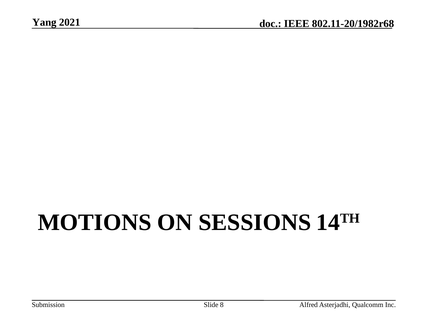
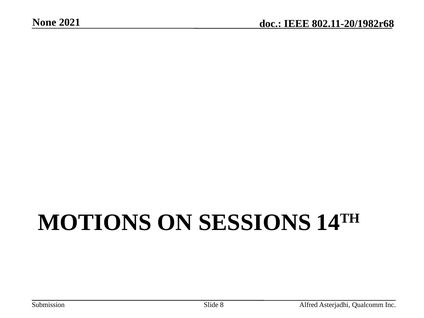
Yang: Yang -> None (44, 22)
